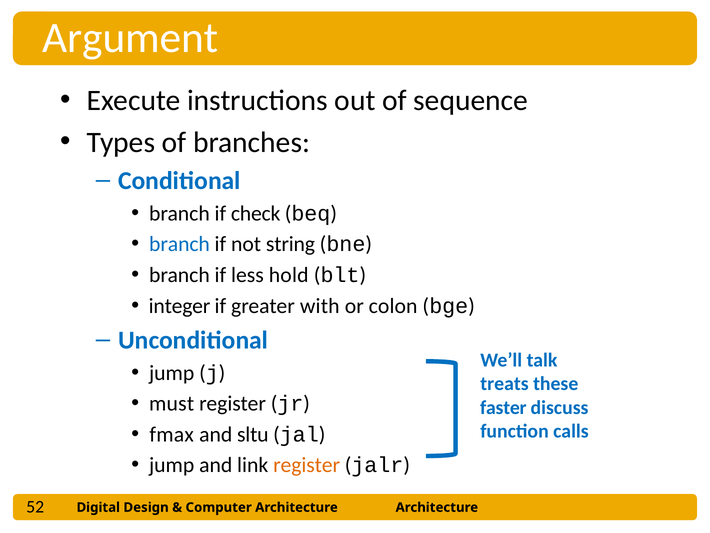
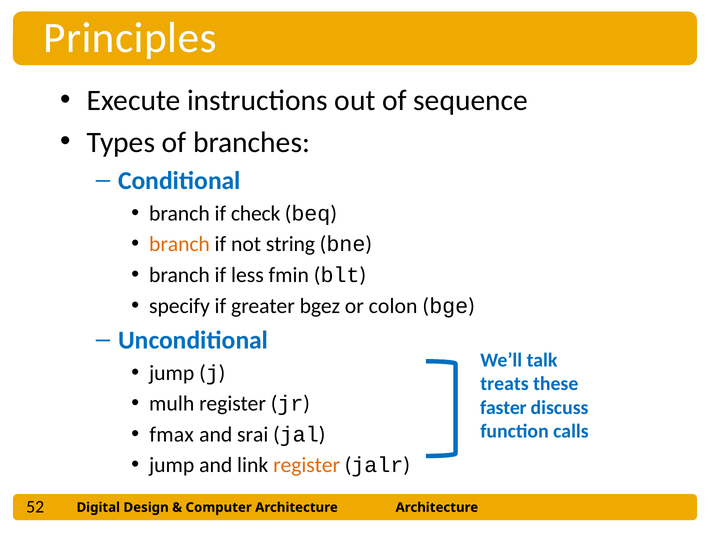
Argument: Argument -> Principles (130, 38)
branch colour: blue -> orange (179, 244)
hold: hold -> fmin (289, 275)
integer: integer -> specify (179, 306)
with: with -> bgez (320, 306)
must: must -> mulh (172, 403)
sltu: sltu -> srai (253, 434)
